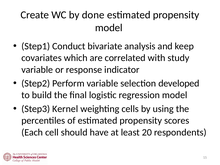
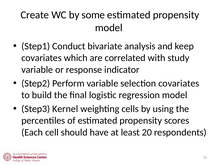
done: done -> some (93, 15)
selection developed: developed -> covariates (179, 83)
